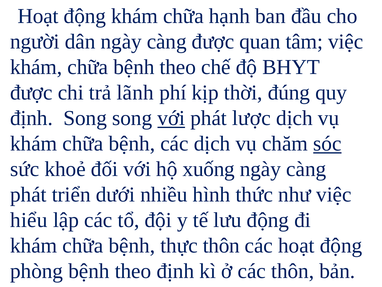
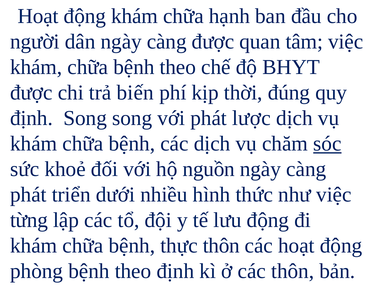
lãnh: lãnh -> biến (135, 92)
với underline: present -> none (171, 118)
xuống: xuống -> nguồn (209, 169)
hiểu: hiểu -> từng (29, 220)
